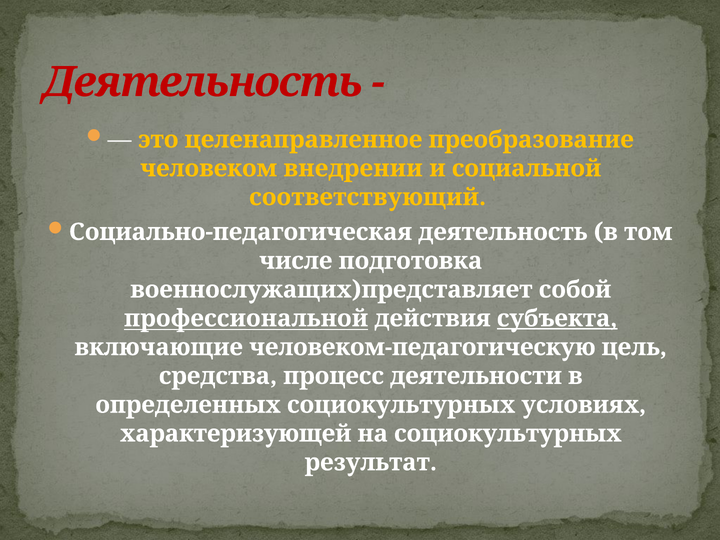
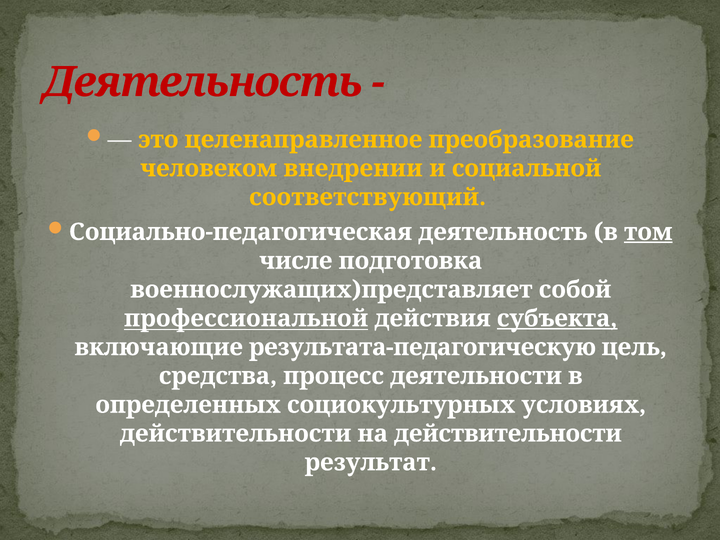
том underline: none -> present (648, 232)
человеком-педагогическую: человеком-педагогическую -> результата-педагогическую (422, 347)
характеризующей: характеризующей -> действительности (236, 434)
на социокультурных: социокультурных -> действительности (508, 434)
